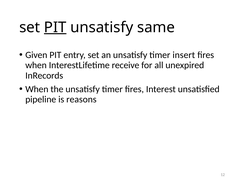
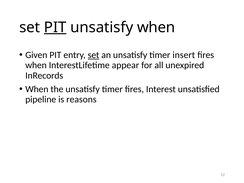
unsatisfy same: same -> when (156, 27)
set underline: none -> present (93, 55)
receive: receive -> appear (125, 65)
